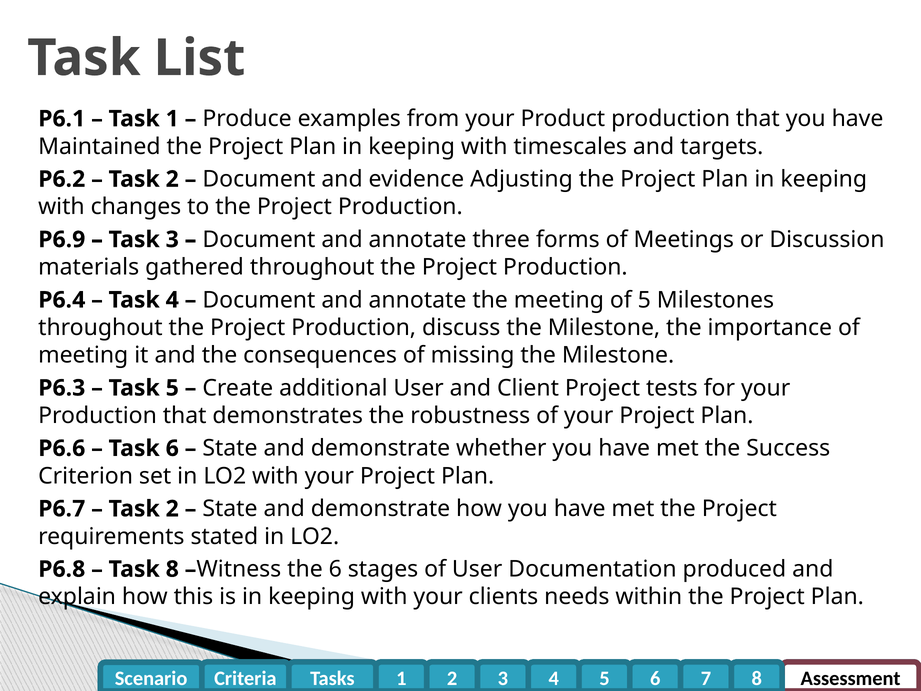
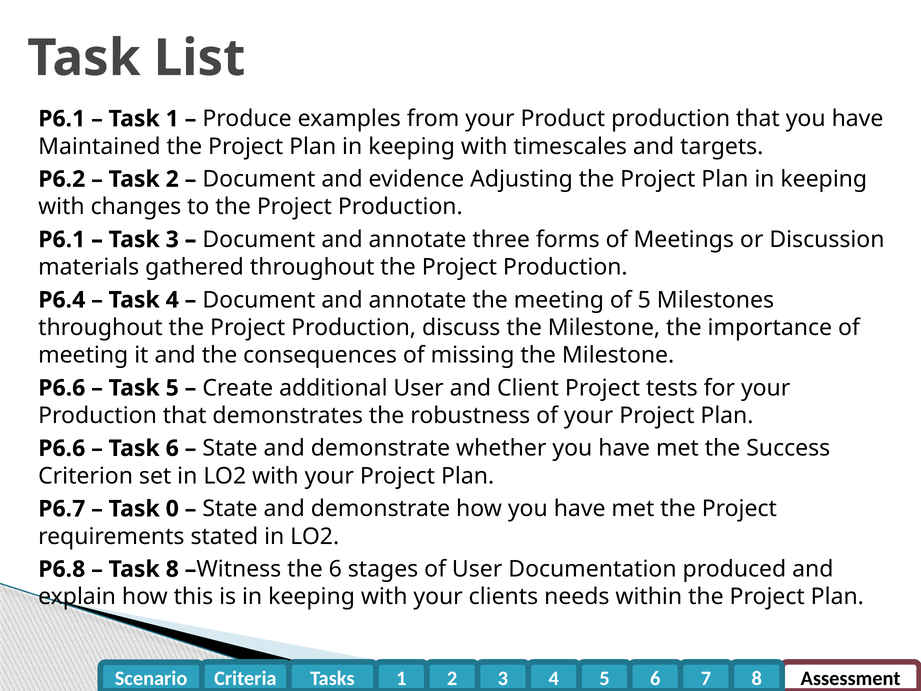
P6.9: P6.9 -> P6.1 (62, 239)
P6.3: P6.3 -> P6.6 (62, 388)
2: 2 -> 0 (172, 509)
